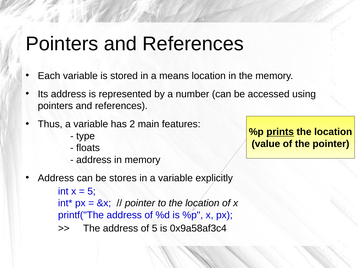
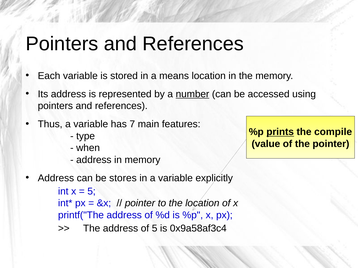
number underline: none -> present (192, 94)
2: 2 -> 7 (132, 124)
location: location -> compile (333, 132)
floats: floats -> when (88, 148)
